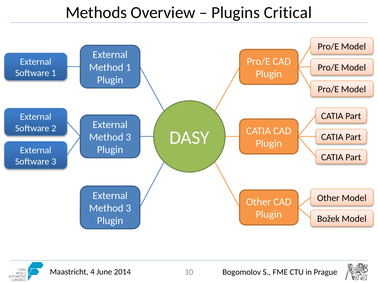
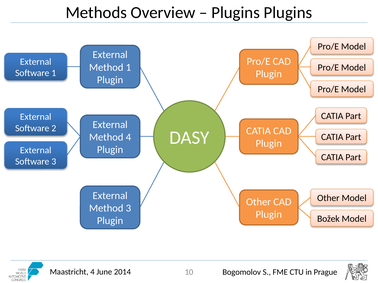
Plugins Critical: Critical -> Plugins (288, 13)
3: 3 -> 4 (128, 137)
